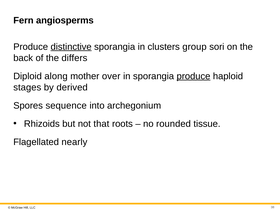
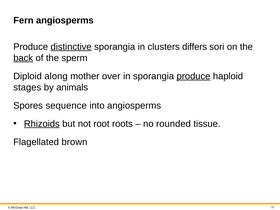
group: group -> differs (195, 47)
back underline: none -> present (23, 58)
differs: differs -> sperm (74, 58)
derived: derived -> animals (72, 87)
into archegonium: archegonium -> angiosperms (134, 106)
Rhizoids underline: none -> present (42, 124)
that: that -> root (101, 124)
nearly: nearly -> brown (74, 142)
